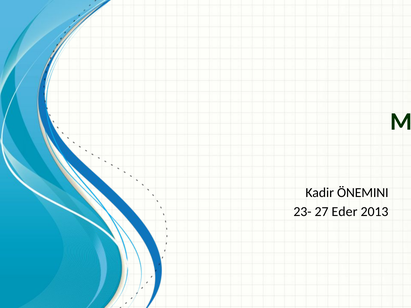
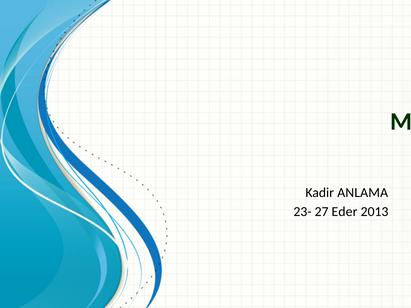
ÖNEMINI: ÖNEMINI -> ANLAMA (363, 193)
